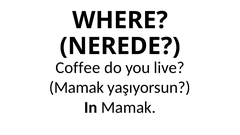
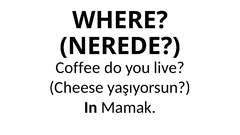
Mamak: Mamak -> Cheese (76, 87)
